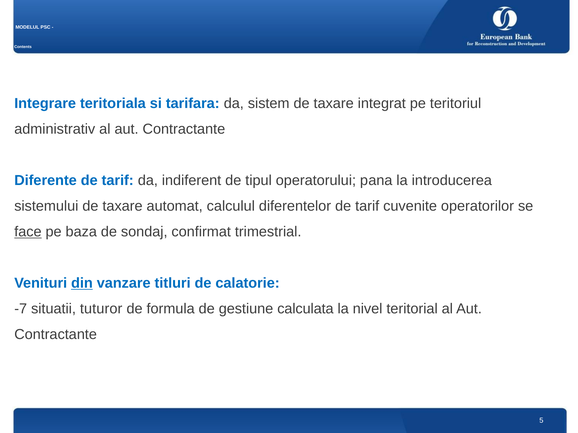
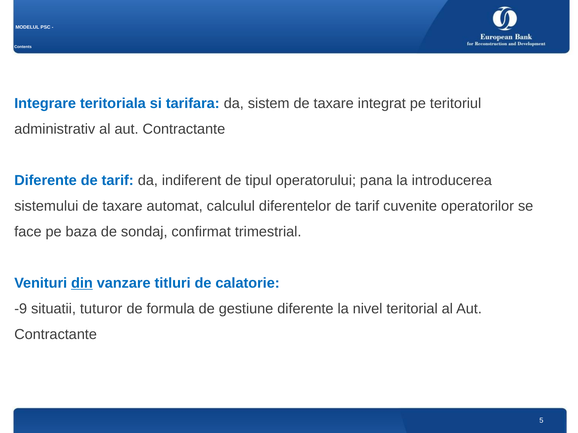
face underline: present -> none (28, 232)
-7: -7 -> -9 (21, 309)
gestiune calculata: calculata -> diferente (305, 309)
